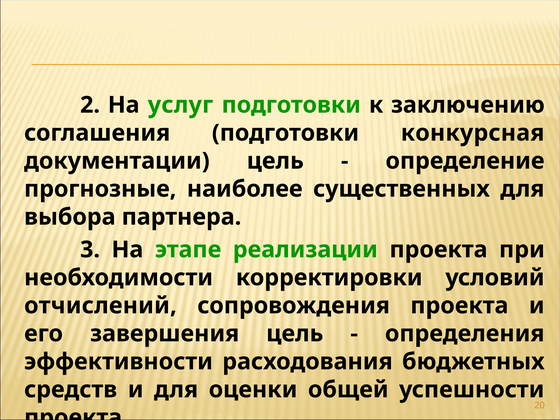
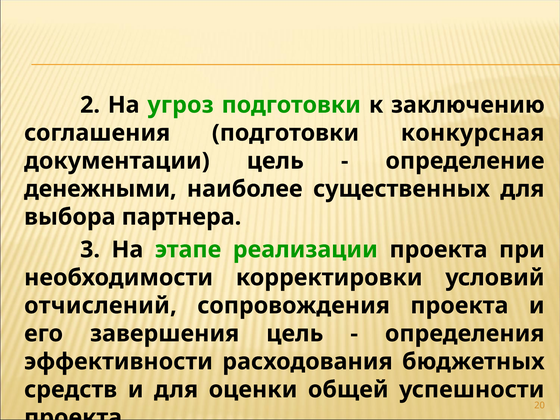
услуг: услуг -> угроз (181, 105)
прогнозные: прогнозные -> денежными (100, 189)
